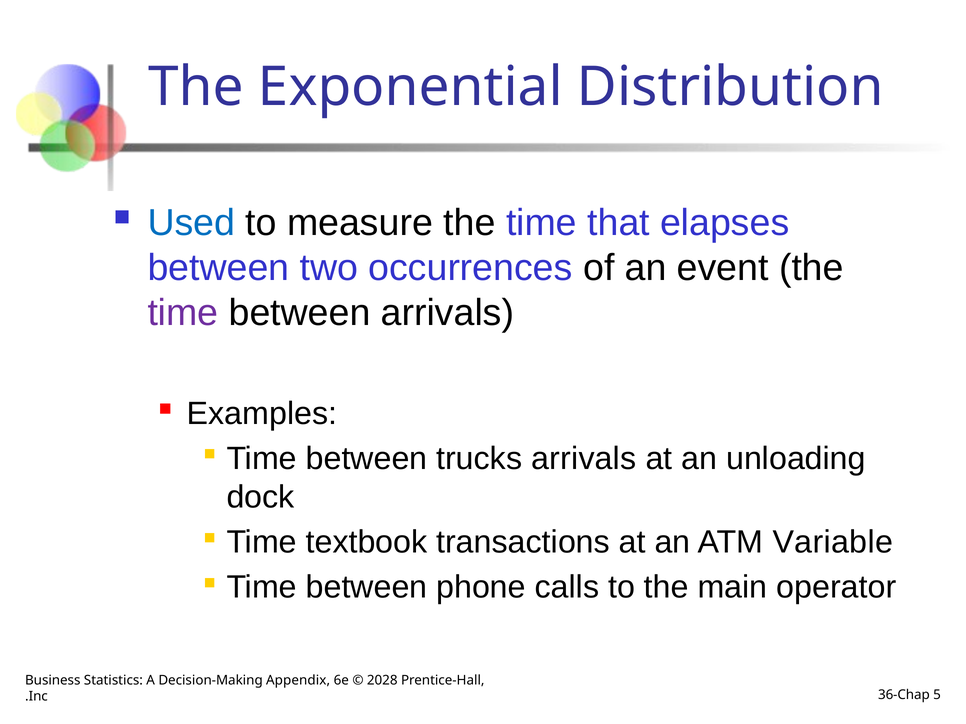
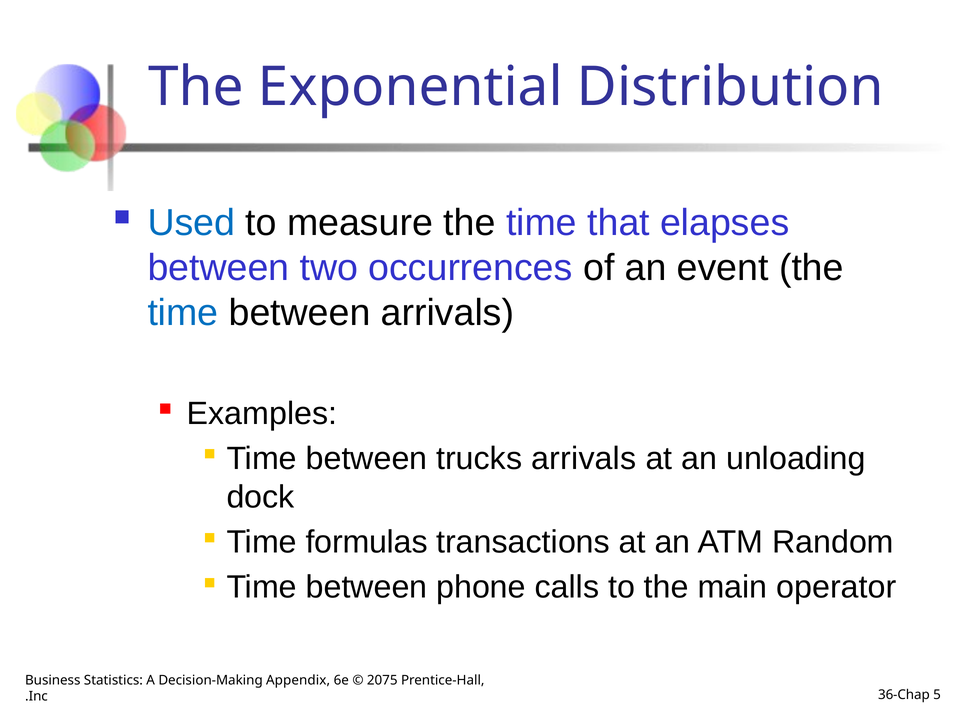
time colour: purple -> blue (183, 313)
textbook: textbook -> formulas (367, 542)
Variable: Variable -> Random (833, 542)
2028: 2028 -> 2075 (382, 681)
